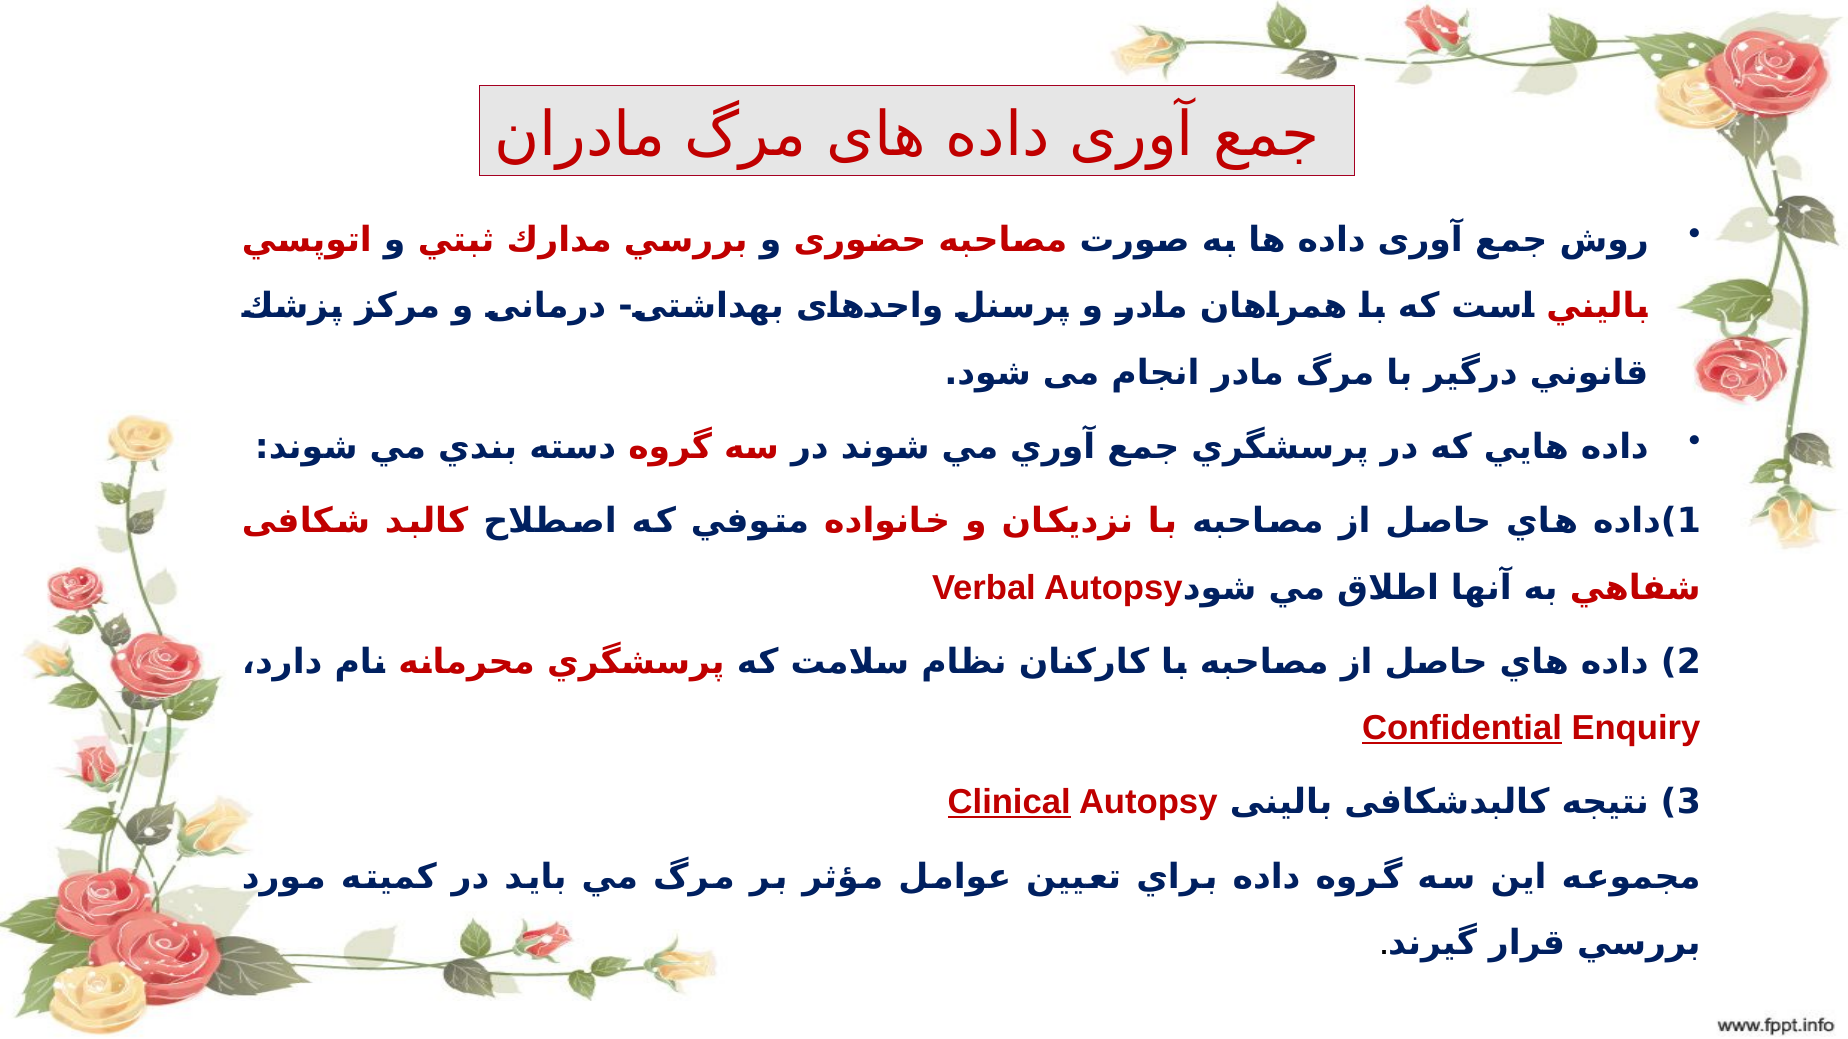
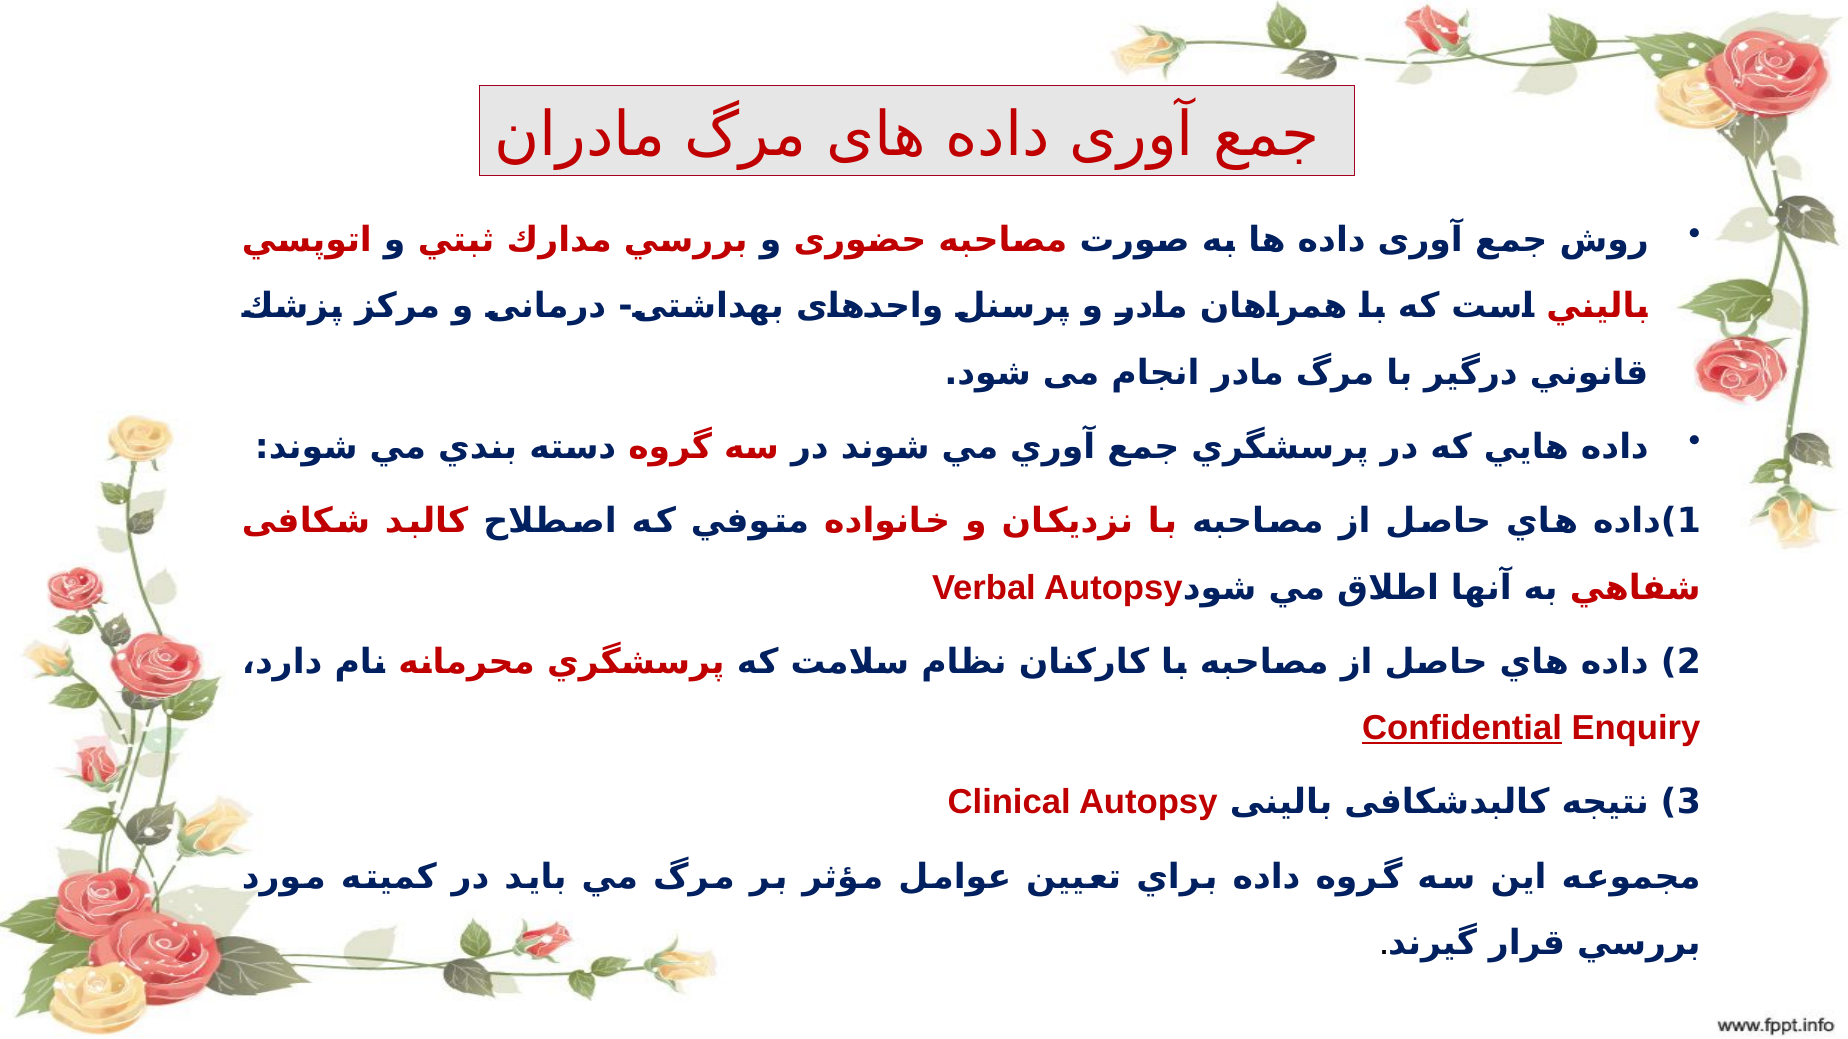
Clinical underline: present -> none (1009, 803)
